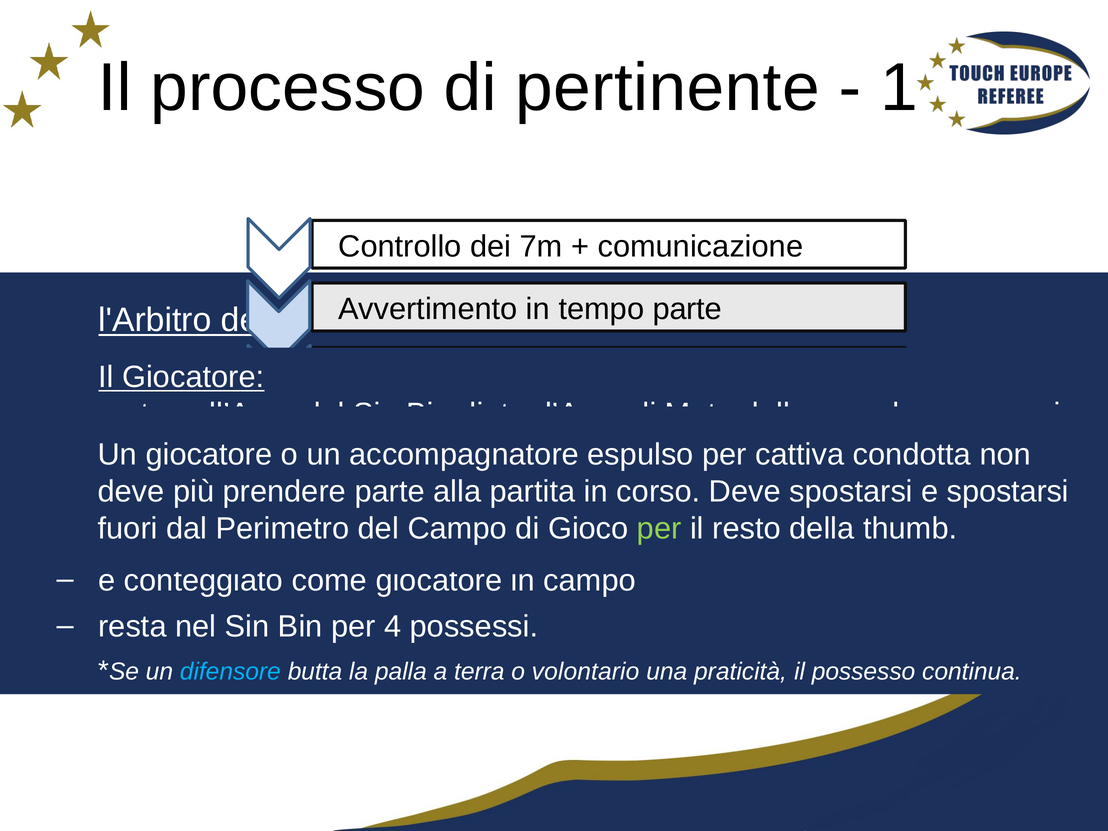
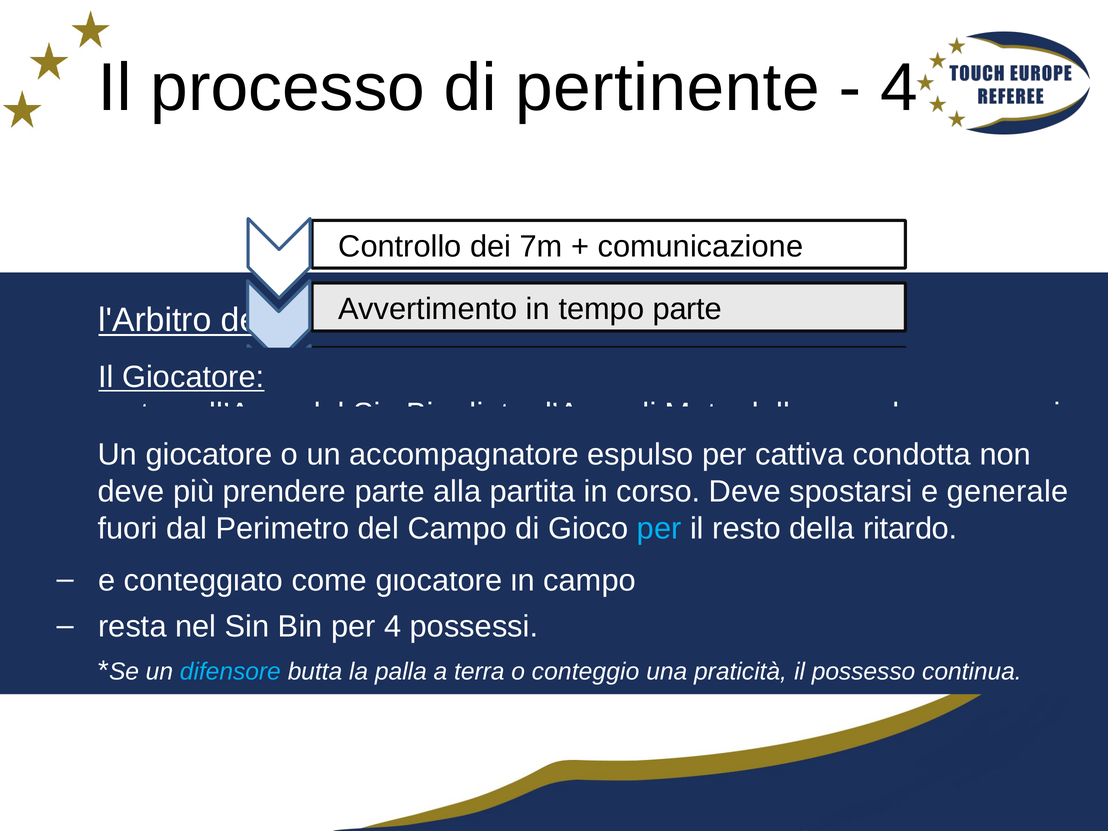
1: 1 -> 4 (899, 88)
spostarsi: spostarsi -> generale (1008, 492)
per colour: light green -> light blue (659, 529)
thumb: thumb -> ritardo (910, 529)
volontario: volontario -> conteggio (586, 672)
